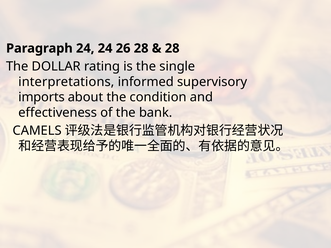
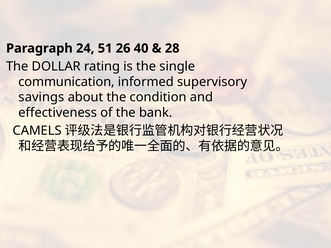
24 24: 24 -> 51 (105, 48)
26 28: 28 -> 40 (141, 48)
interpretations: interpretations -> communication (67, 82)
imports: imports -> savings (41, 97)
